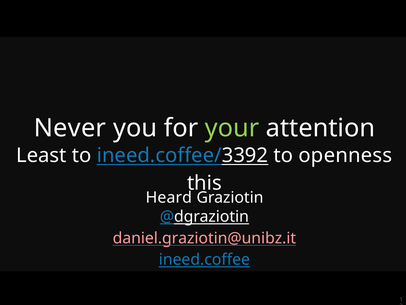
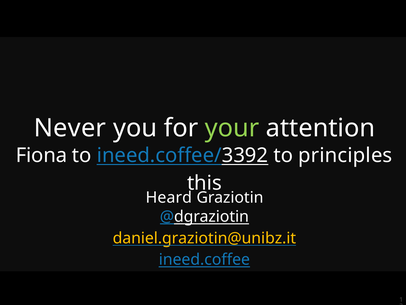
Least: Least -> Fiona (42, 155)
openness: openness -> principles (345, 155)
daniel.graziotin@unibz.it colour: pink -> yellow (204, 238)
